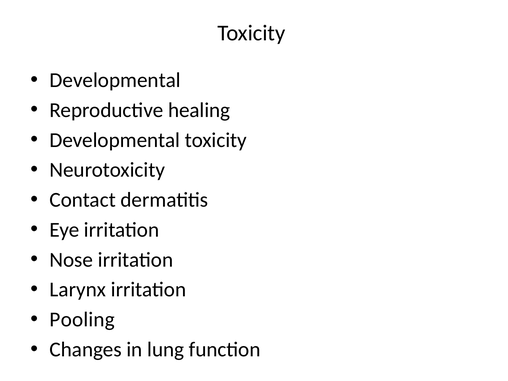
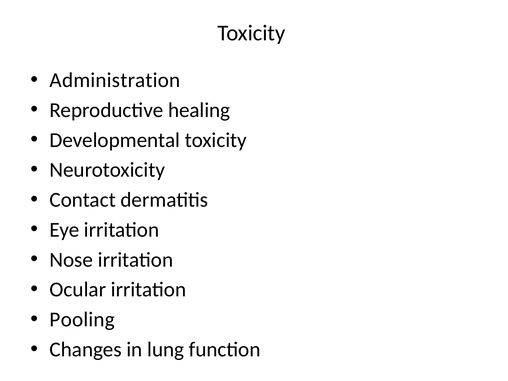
Developmental: Developmental -> Administration (115, 80)
Larynx: Larynx -> Ocular (78, 290)
